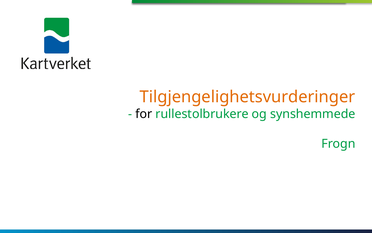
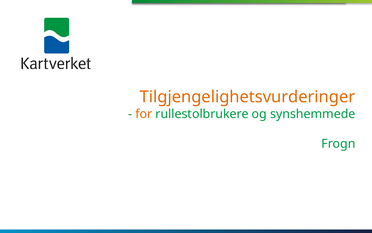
for colour: black -> orange (144, 114)
